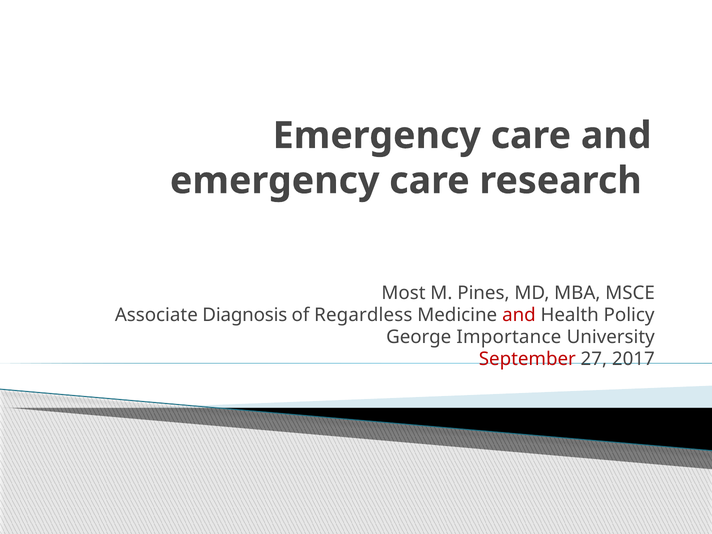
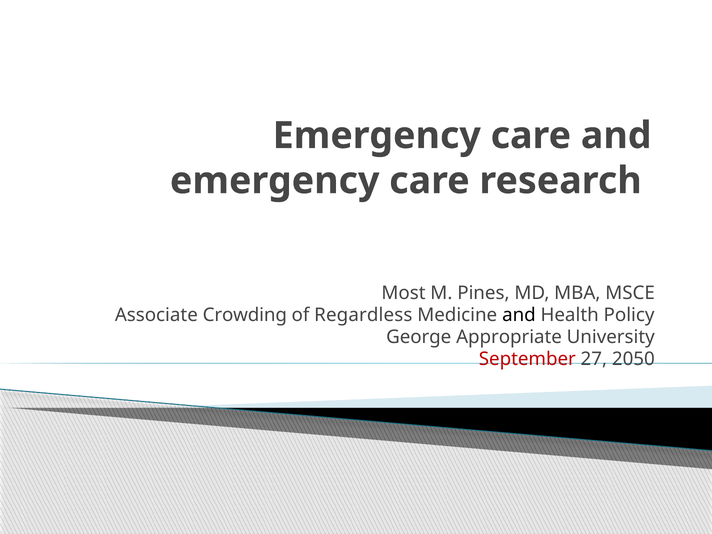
Diagnosis: Diagnosis -> Crowding (245, 315)
and colour: red -> black (519, 315)
Importance: Importance -> Appropriate (509, 337)
2017: 2017 -> 2050 (633, 359)
